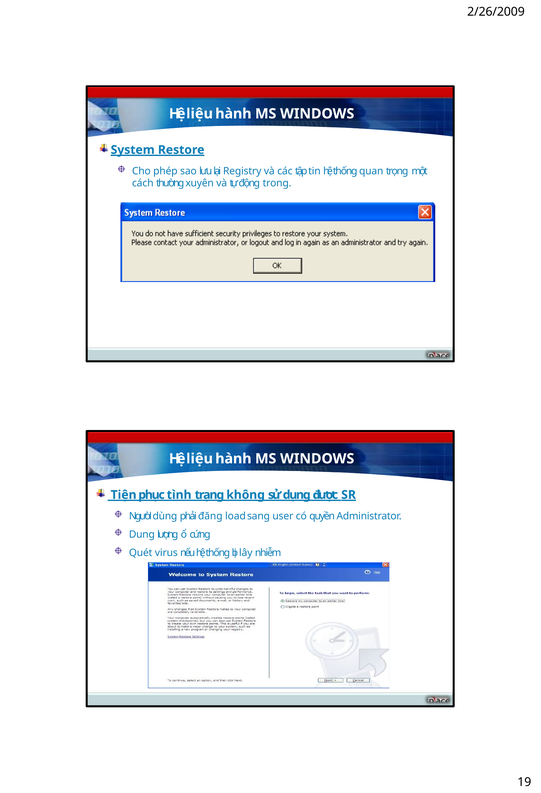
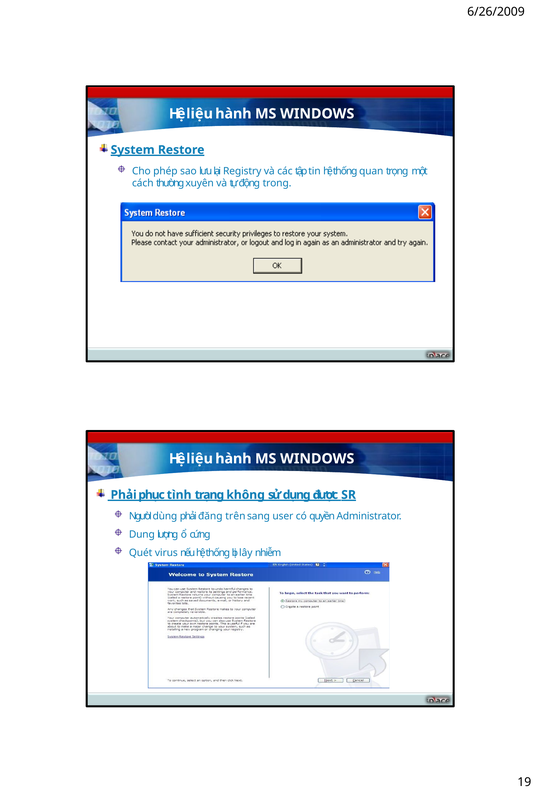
2/26/2009: 2/26/2009 -> 6/26/2009 (496, 12)
Tiện: Tiện -> Phải (124, 494)
load: load -> trên (235, 515)
